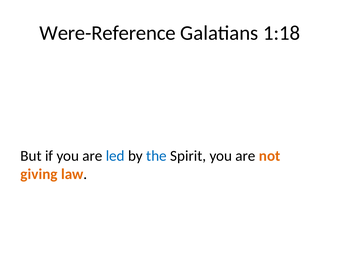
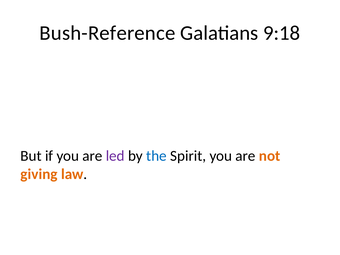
Were-Reference: Were-Reference -> Bush-Reference (107, 33)
1:18: 1:18 -> 9:18 (282, 33)
led colour: blue -> purple (115, 156)
